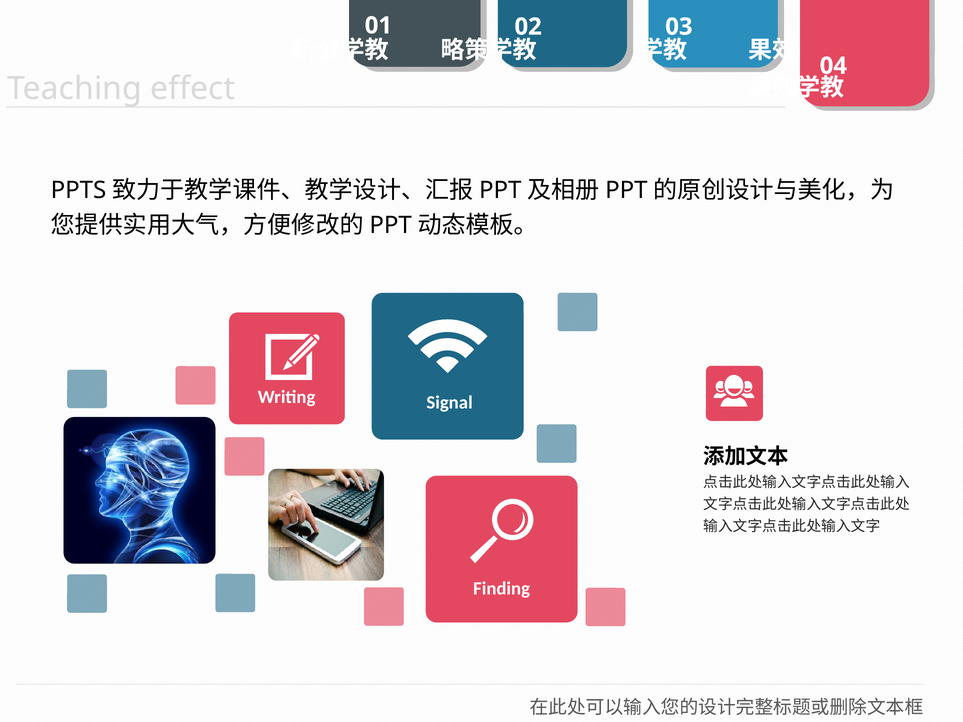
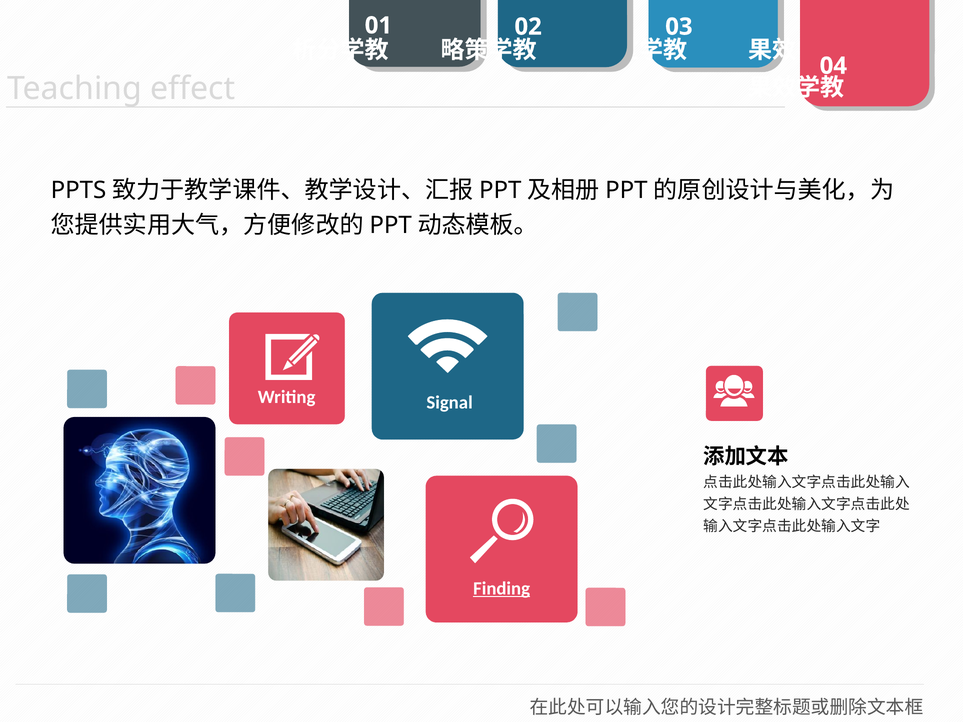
Finding underline: none -> present (502, 589)
